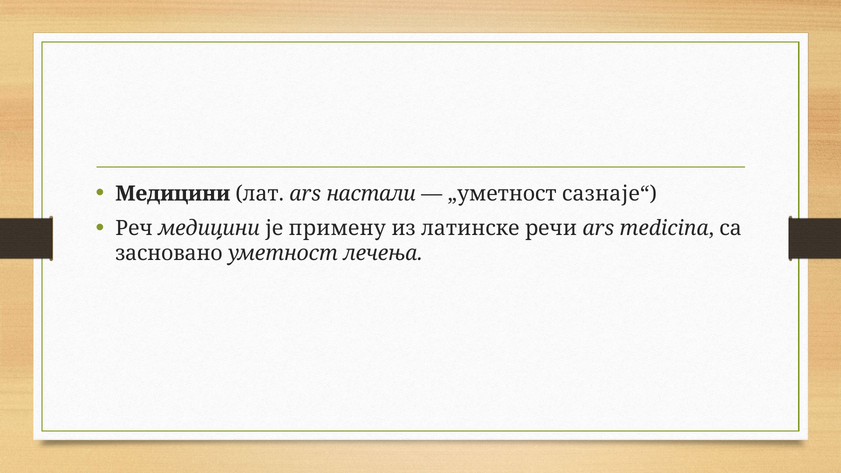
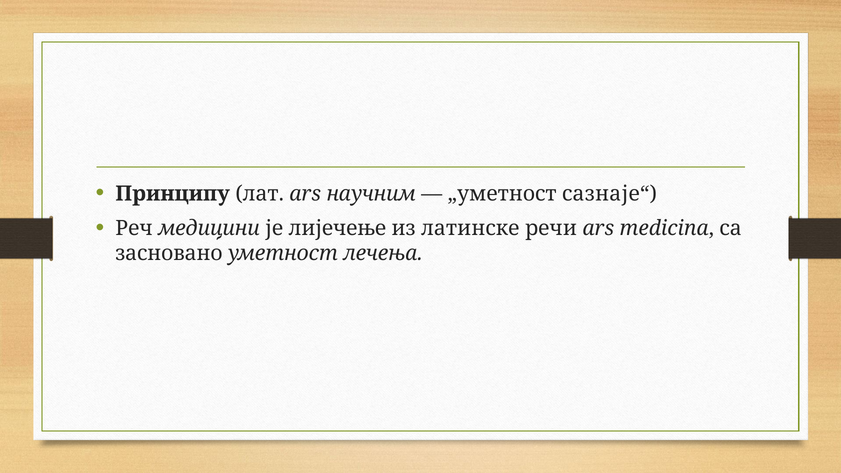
Медицини: Медицини -> Принципу (173, 194)
настали: настали -> научним (371, 194)
примену: примену -> лијечење (337, 228)
